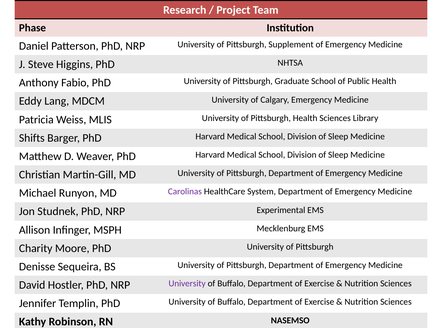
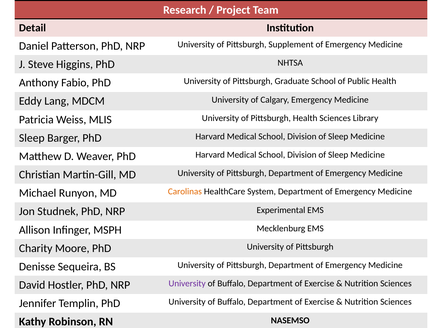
Phase: Phase -> Detail (32, 28)
Shifts: Shifts -> Sleep (32, 138)
Carolinas colour: purple -> orange (185, 192)
